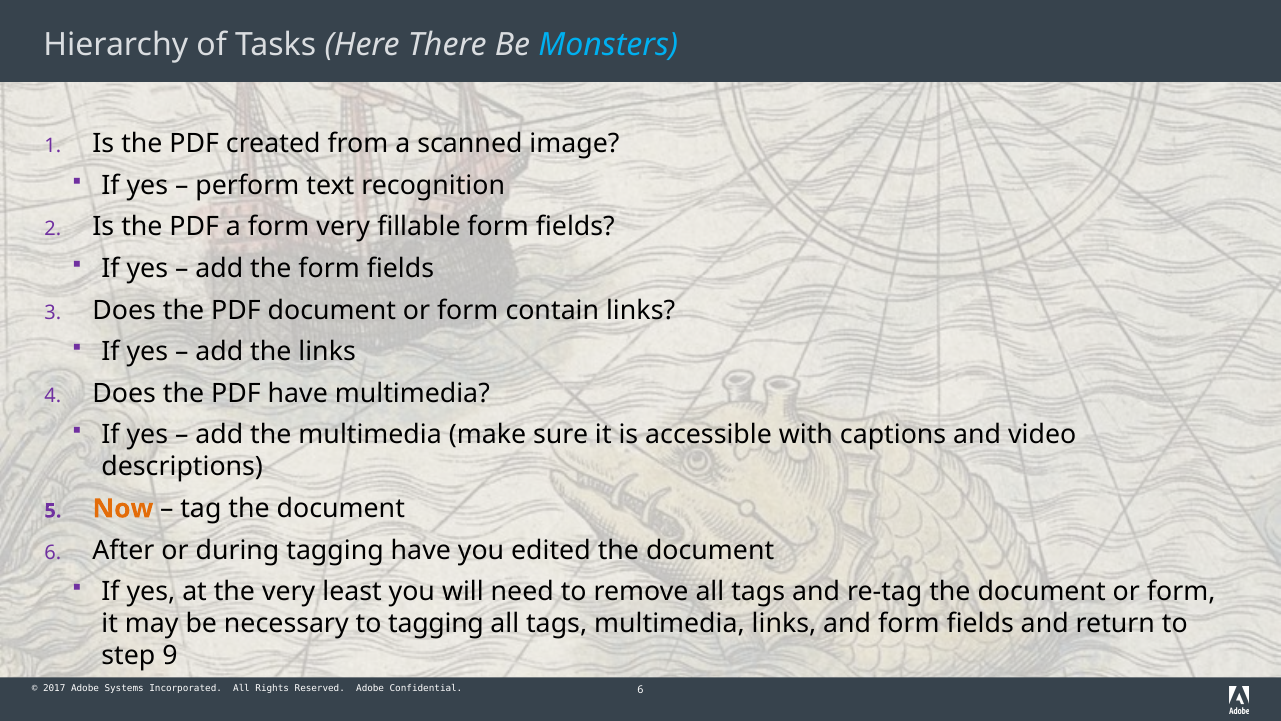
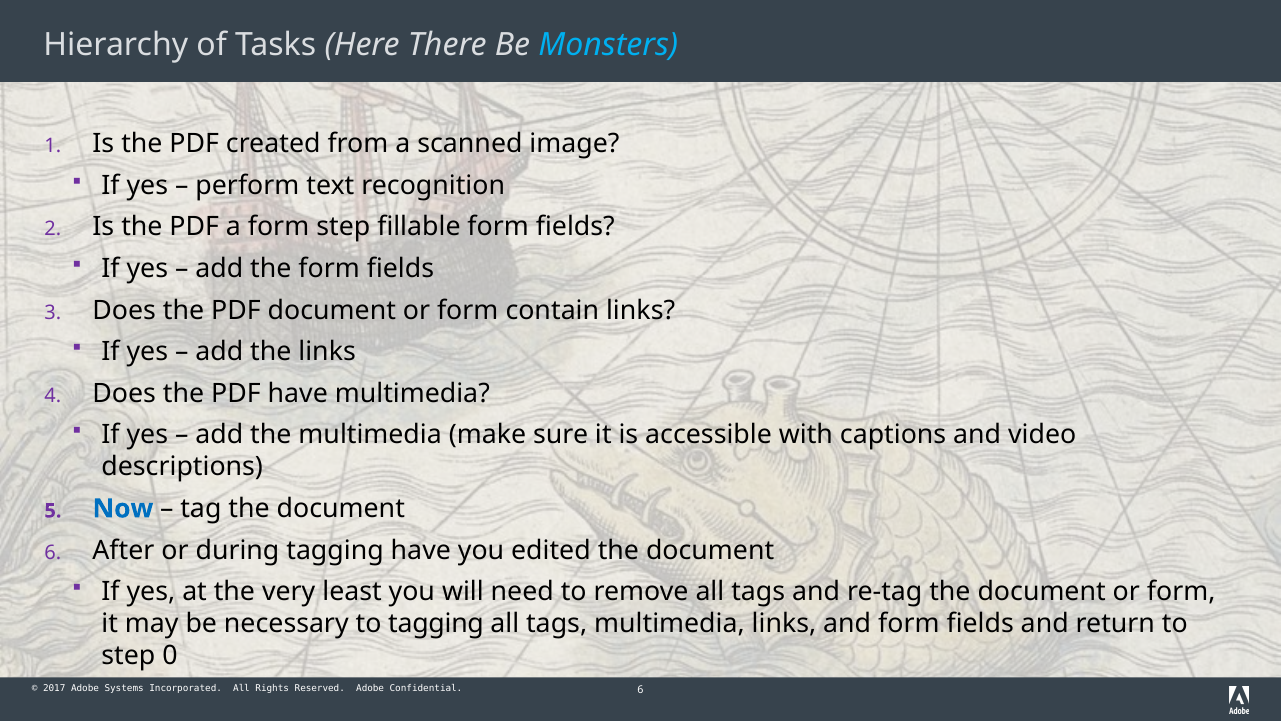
form very: very -> step (343, 227)
Now colour: orange -> blue (123, 508)
9: 9 -> 0 (170, 656)
